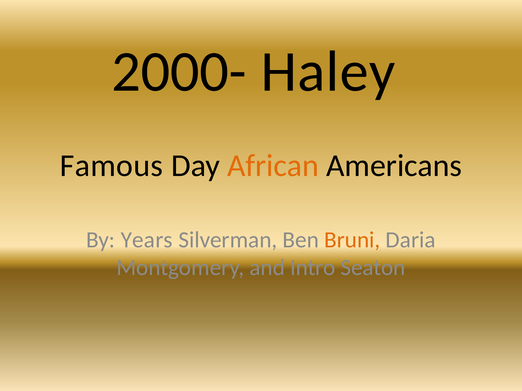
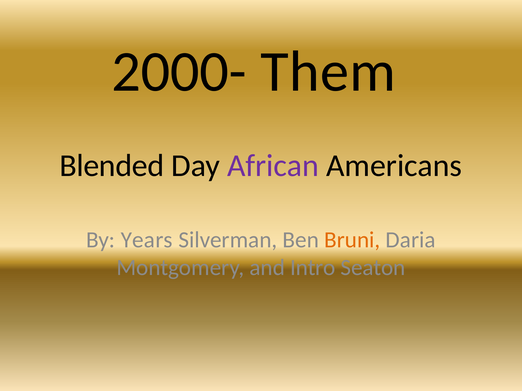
Haley: Haley -> Them (328, 72)
Famous: Famous -> Blended (112, 166)
African colour: orange -> purple (273, 166)
